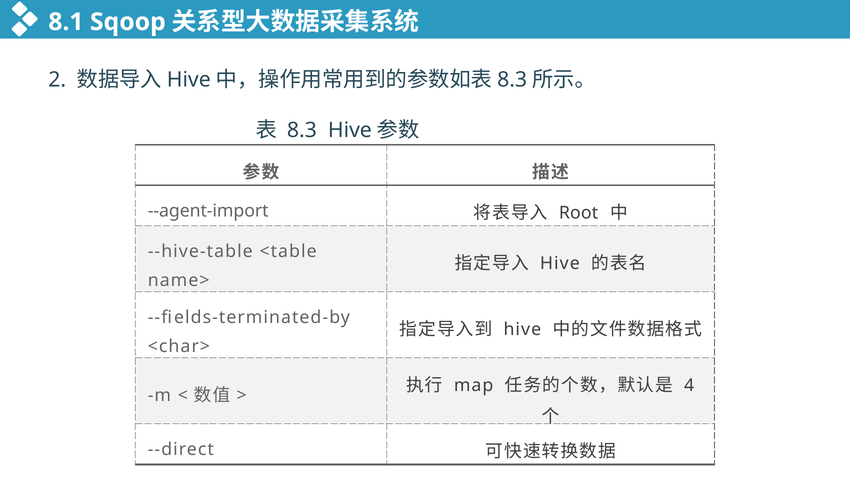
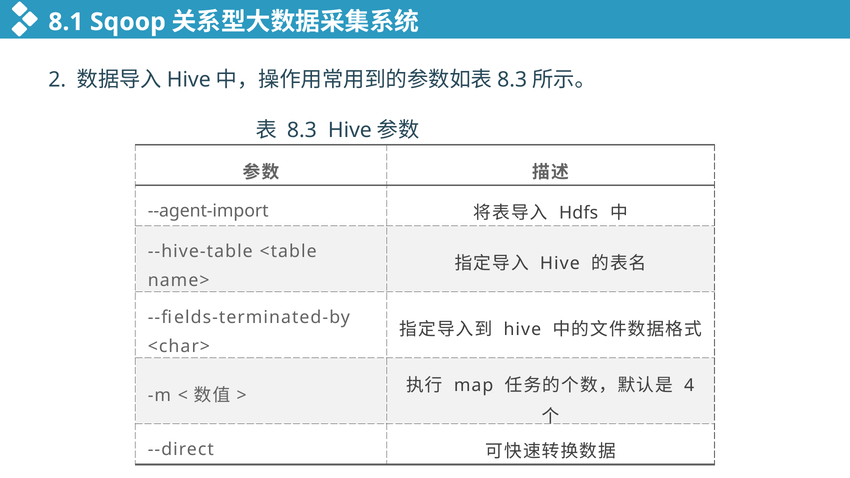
Root: Root -> Hdfs (579, 213)
